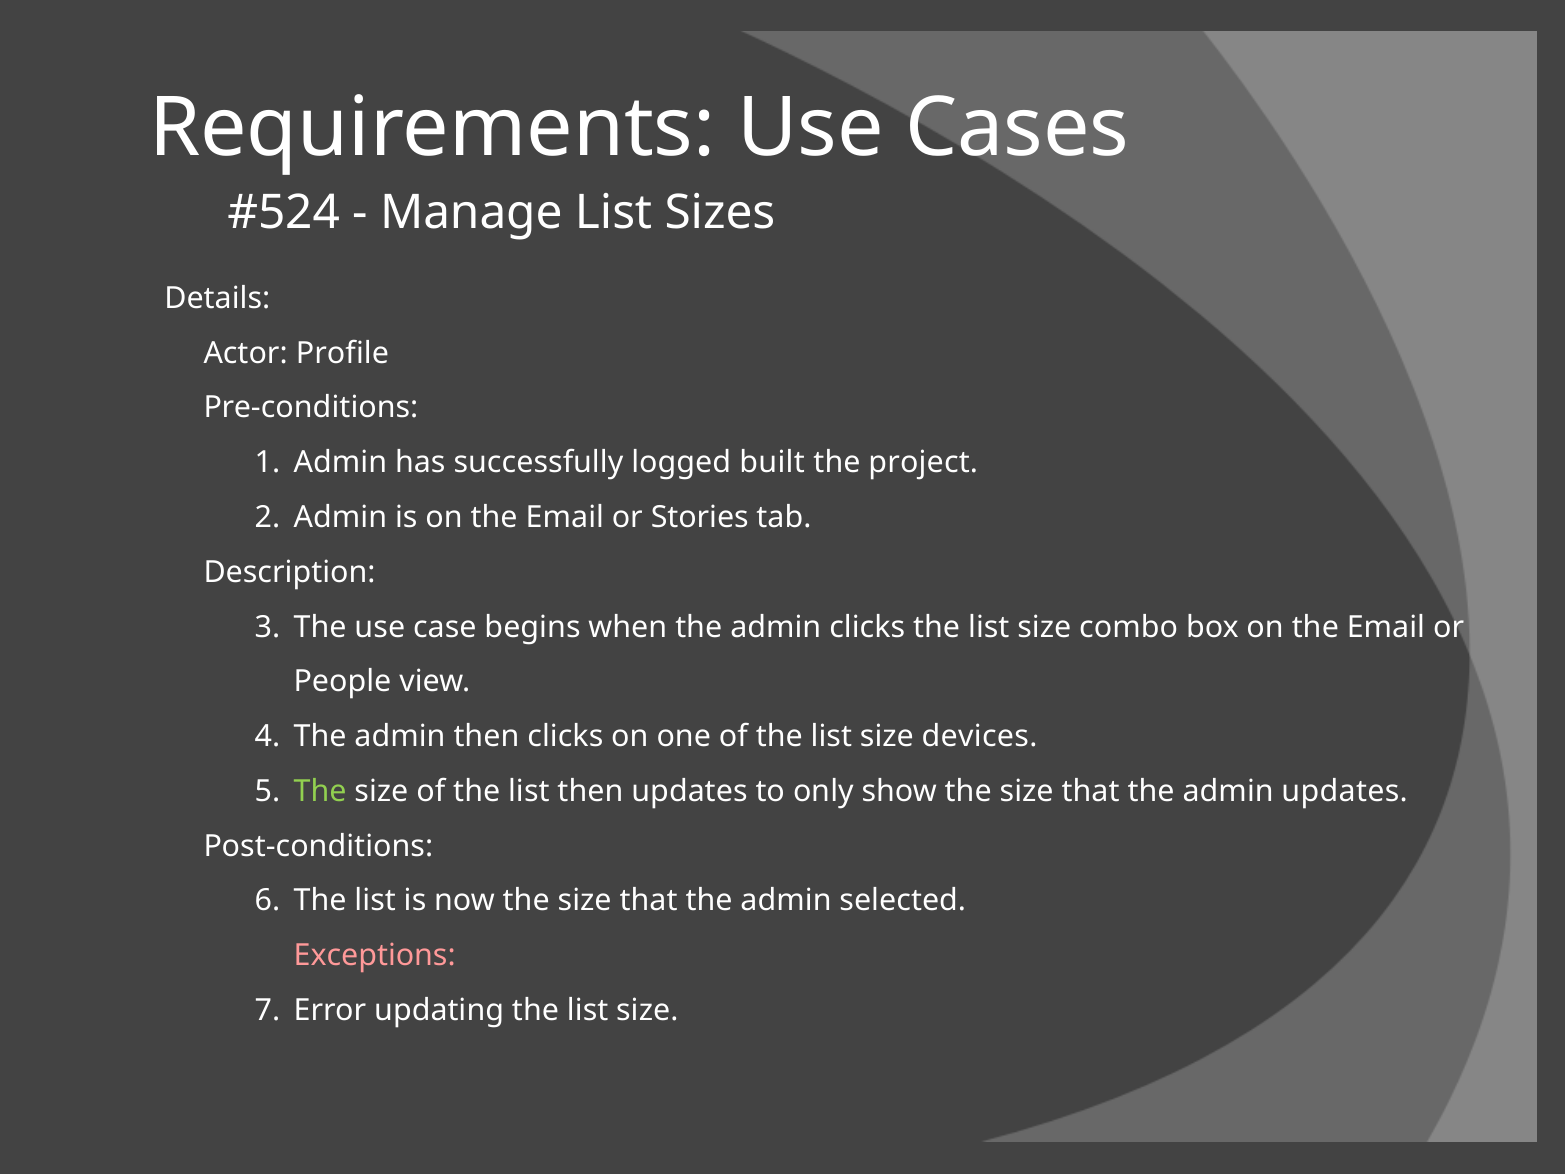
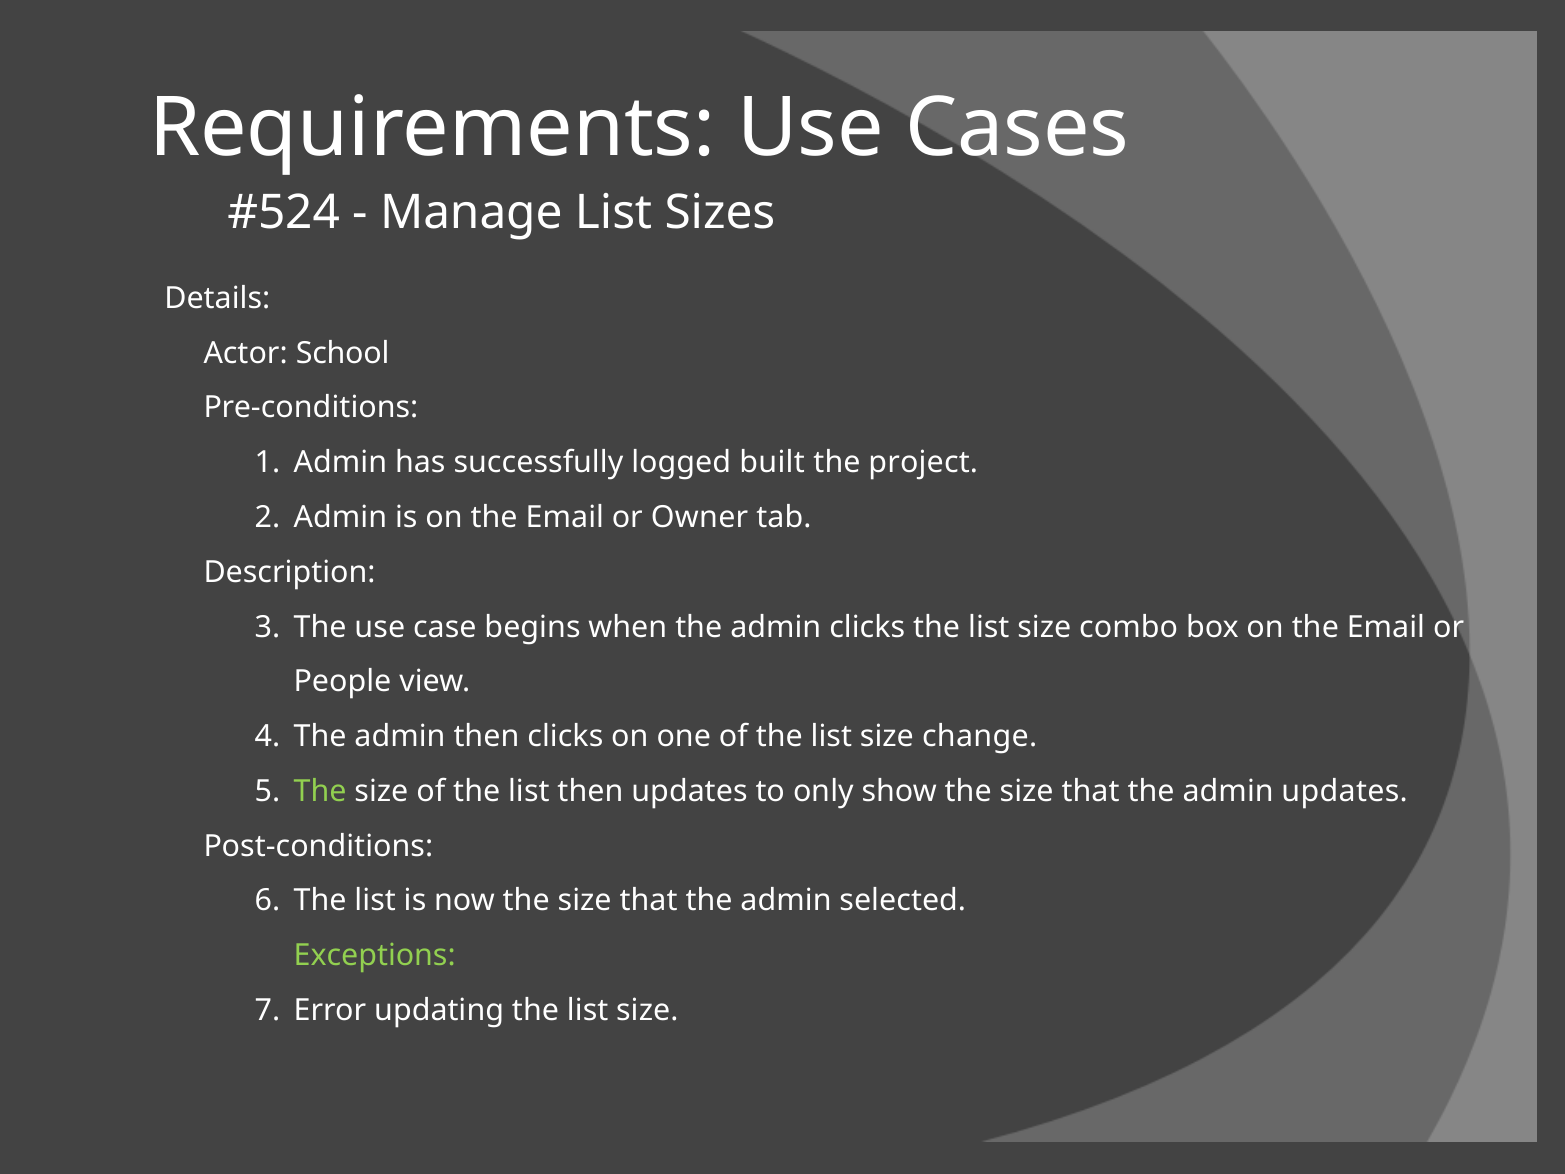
Profile: Profile -> School (343, 353)
Stories: Stories -> Owner (700, 517)
devices: devices -> change (980, 736)
Exceptions colour: pink -> light green (375, 956)
